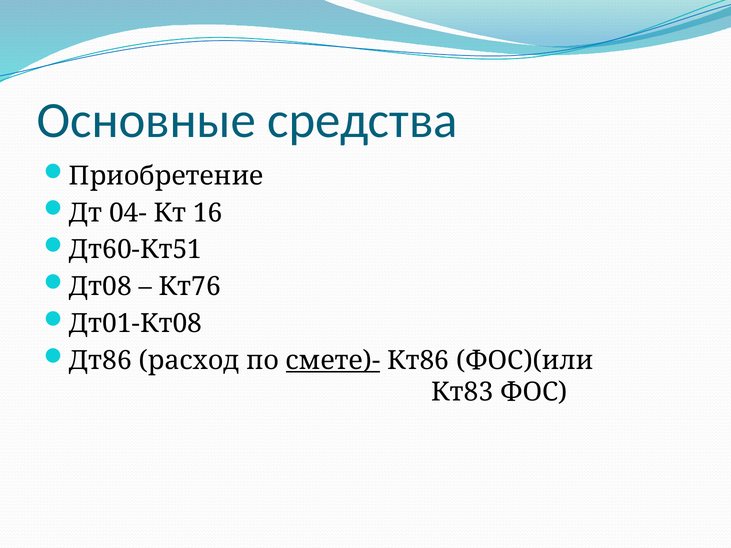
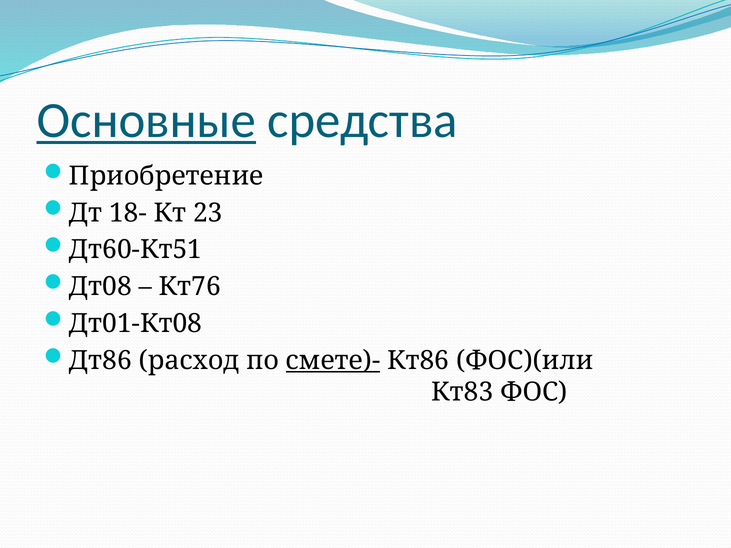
Основные underline: none -> present (146, 121)
04-: 04- -> 18- (128, 213)
16: 16 -> 23 (208, 213)
